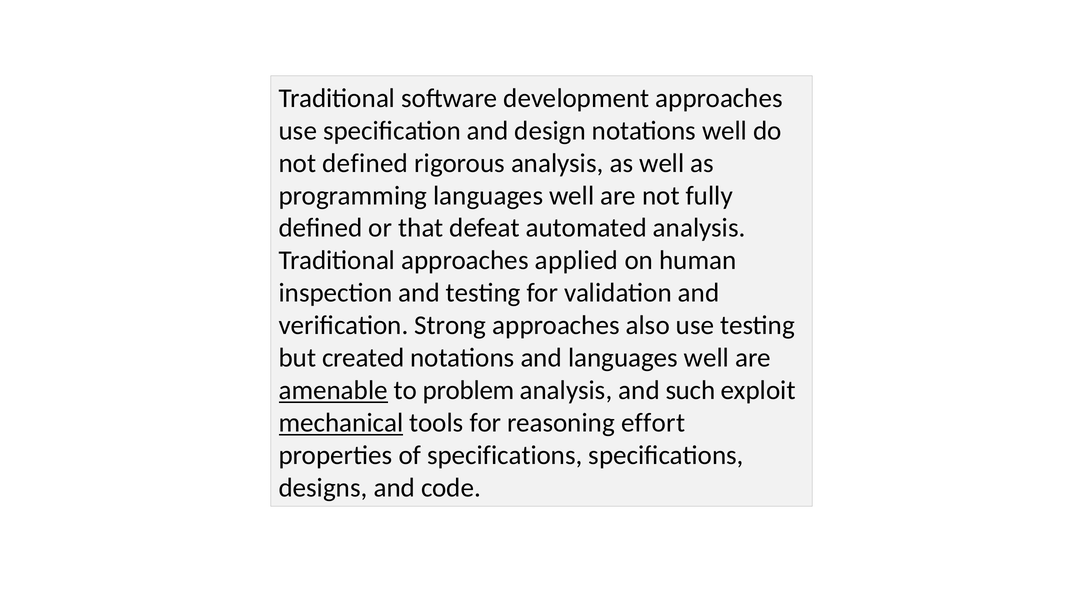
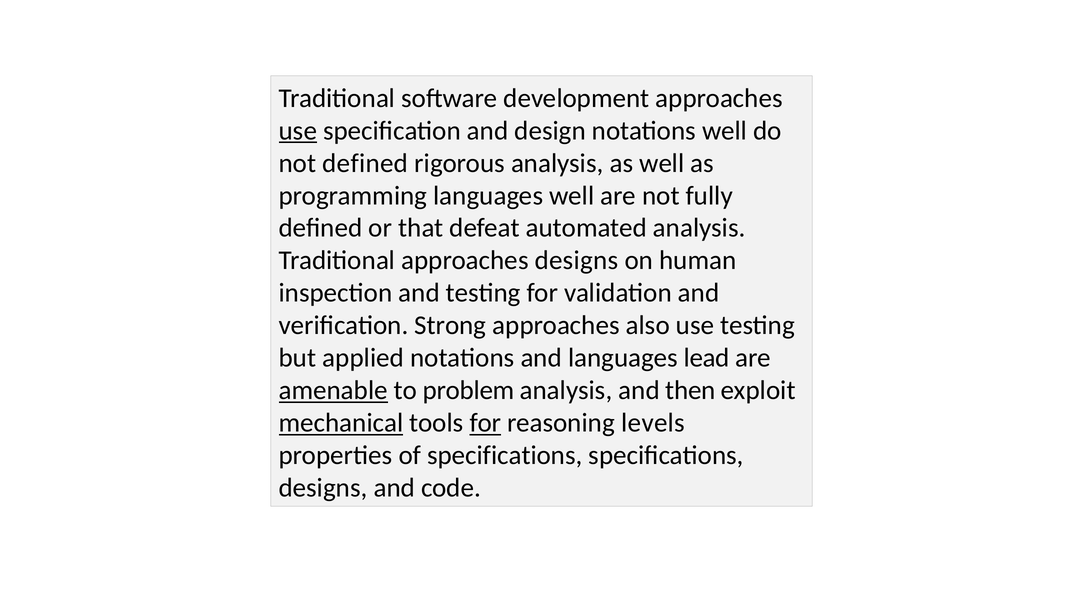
use underline: none -> present (298, 131)
approaches applied: applied -> designs (576, 261)
created: created -> applied (363, 358)
and languages well: well -> lead (707, 358)
such: such -> then (690, 391)
for underline: none -> present (485, 423)
effort: effort -> levels (653, 423)
